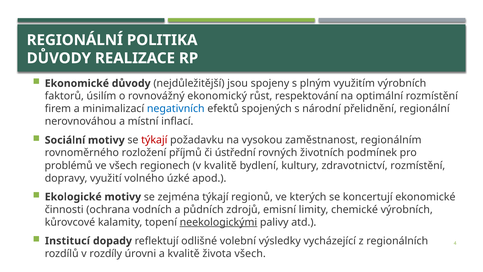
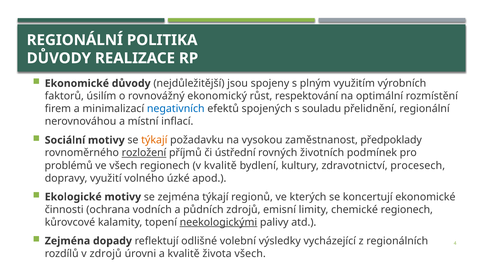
národní: národní -> souladu (322, 109)
týkají colour: red -> orange (154, 140)
regionálním: regionálním -> předpoklady (391, 140)
rozložení underline: none -> present (144, 153)
zdravotnictví rozmístění: rozmístění -> procesech (418, 165)
chemické výrobních: výrobních -> regionech (407, 209)
Institucí: Institucí -> Zejména (67, 241)
v rozdíly: rozdíly -> zdrojů (106, 253)
